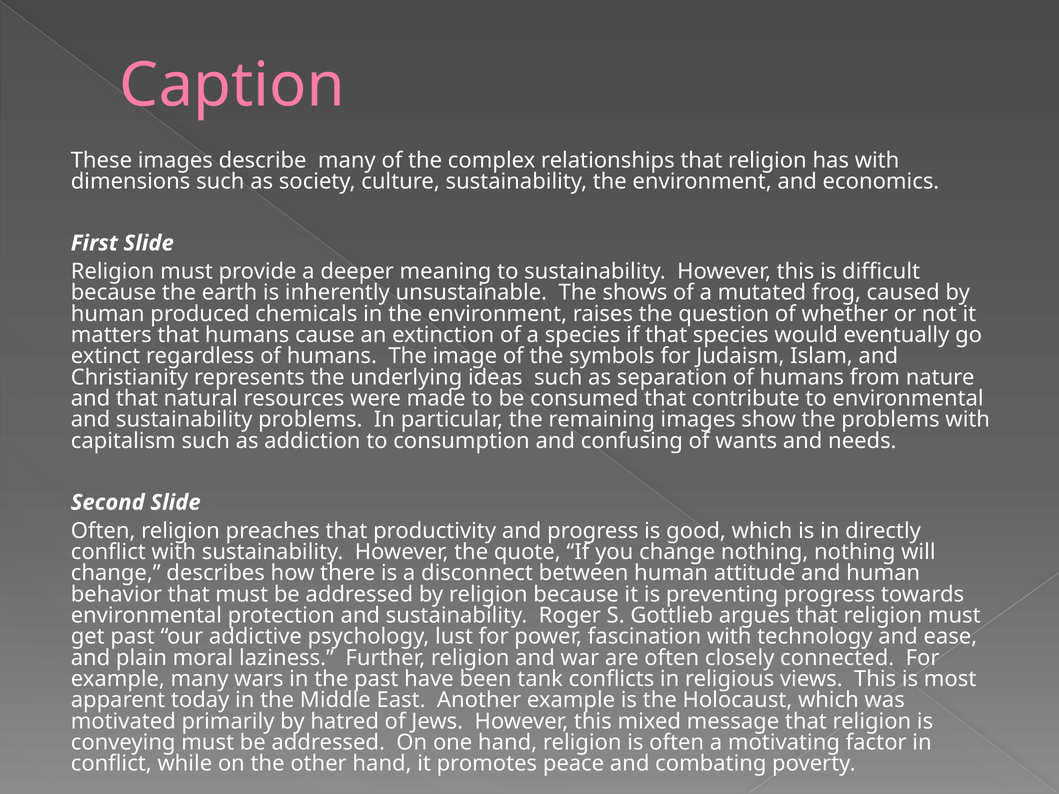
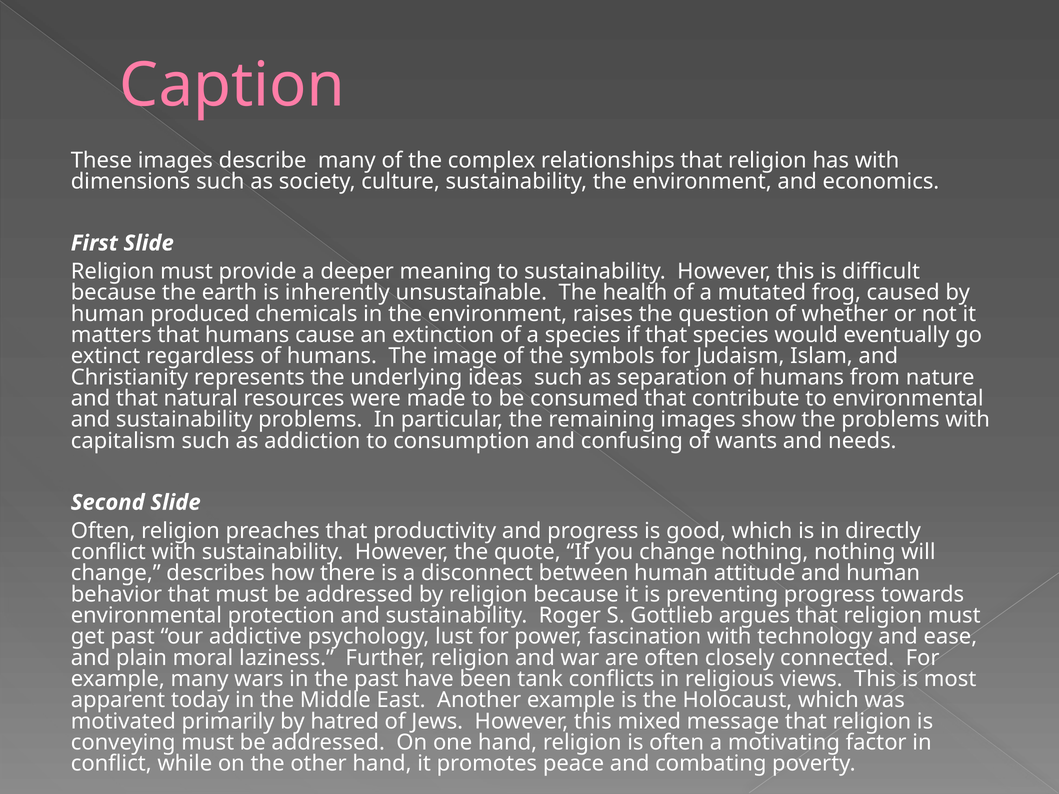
shows: shows -> health (635, 293)
